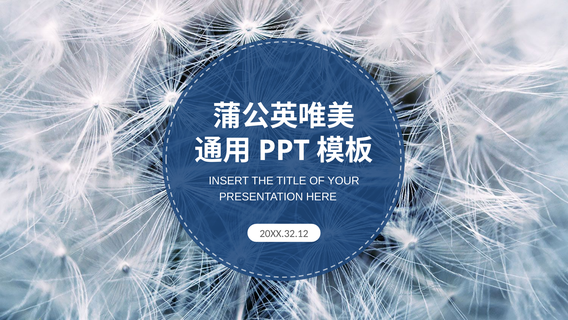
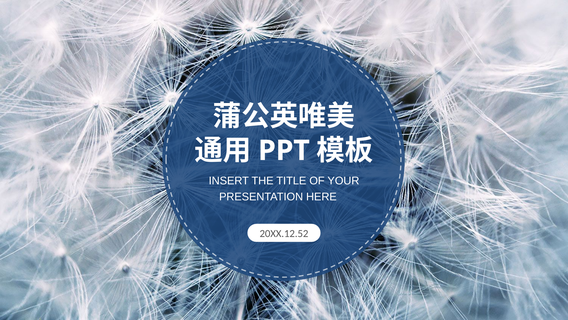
20XX.32.12: 20XX.32.12 -> 20XX.12.52 (284, 233)
